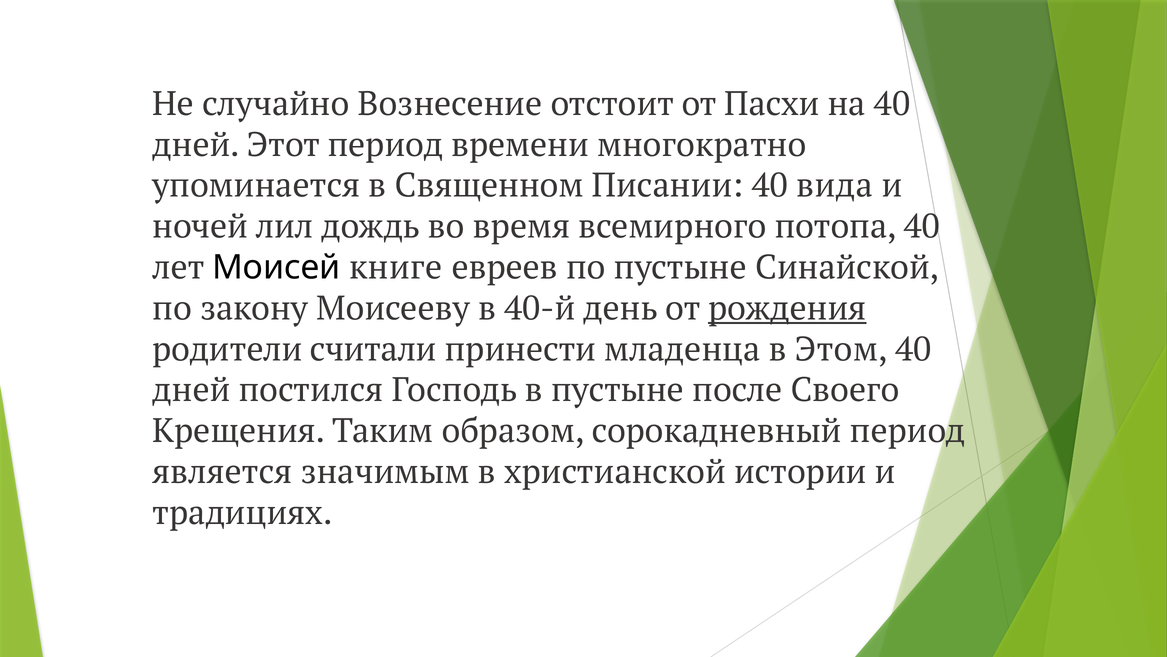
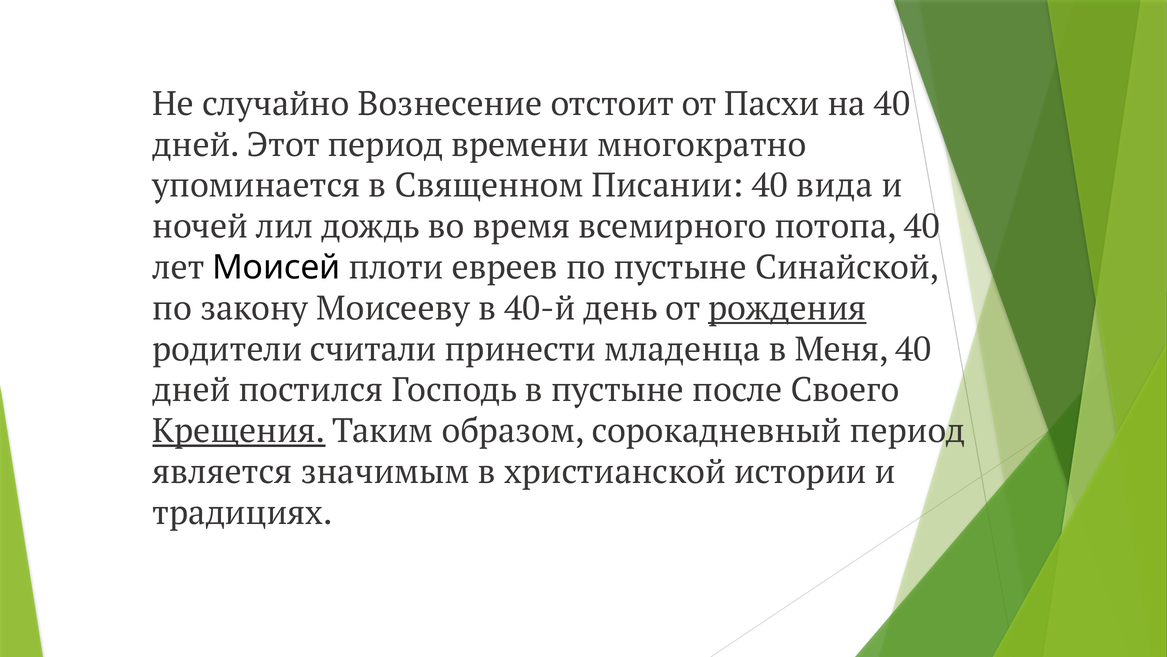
книге: книге -> плоти (396, 267)
Этом: Этом -> Меня (842, 349)
Крещения underline: none -> present (239, 431)
